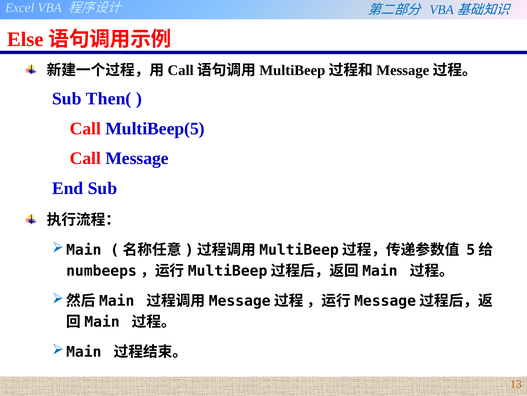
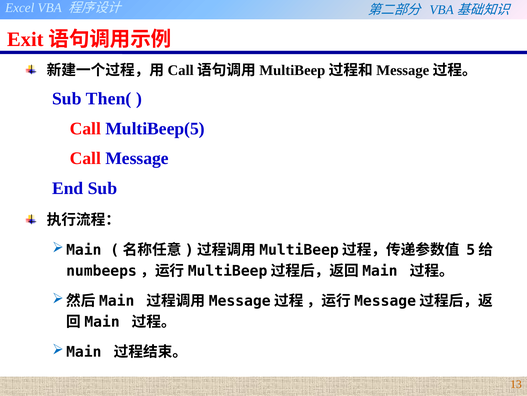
Else: Else -> Exit (25, 39)
